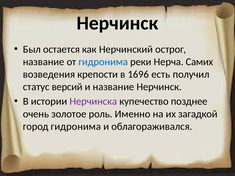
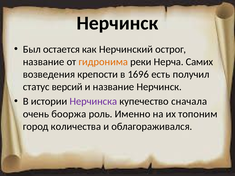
гидронима colour: blue -> orange (103, 62)
позднее: позднее -> сначала (189, 102)
золотое: золотое -> бооржа (69, 114)
загадкой: загадкой -> топоним (198, 114)
город гидронима: гидронима -> количества (76, 127)
